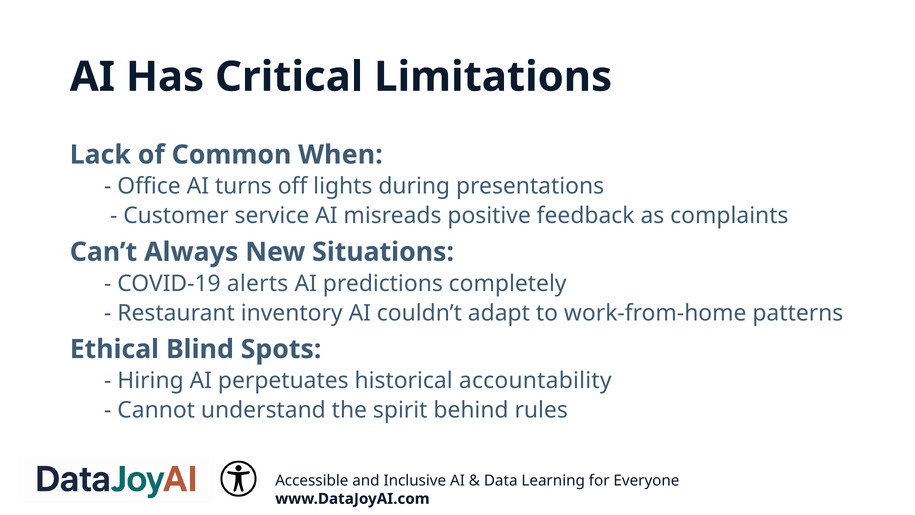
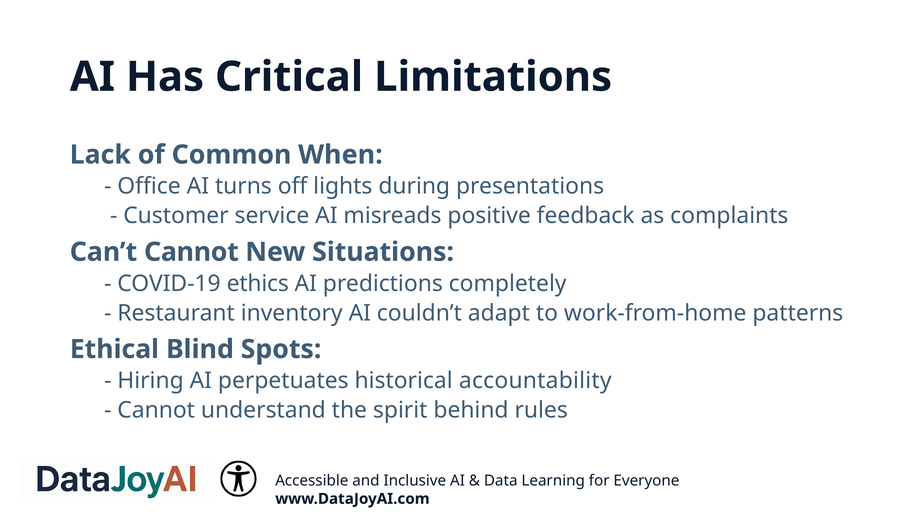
Can’t Always: Always -> Cannot (191, 252)
alerts: alerts -> ethics (258, 283)
